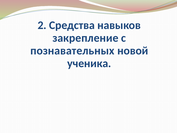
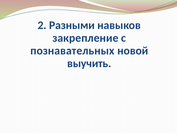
Средства: Средства -> Разными (72, 25)
ученика: ученика -> выучить (89, 63)
